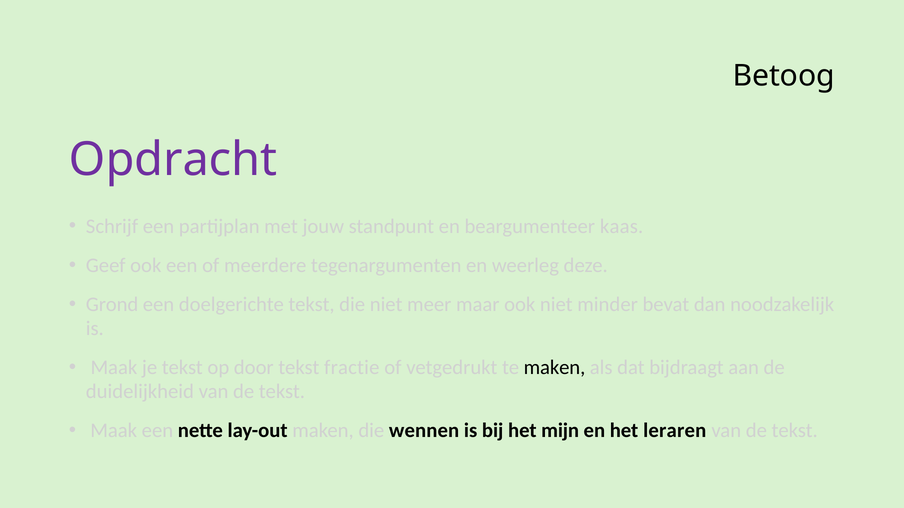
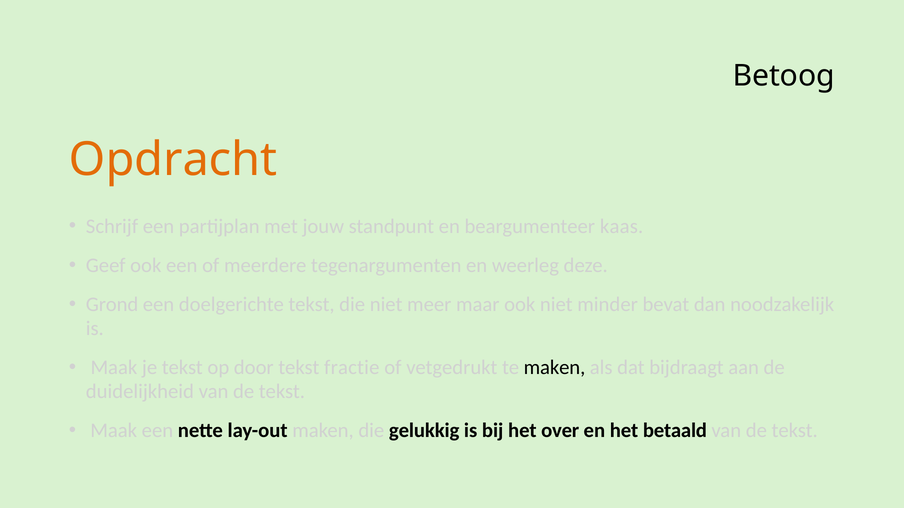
Opdracht colour: purple -> orange (173, 160)
wennen: wennen -> gelukkig (424, 431)
mijn: mijn -> over (560, 431)
leraren: leraren -> betaald (675, 431)
